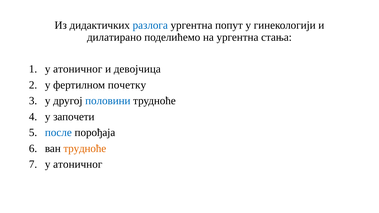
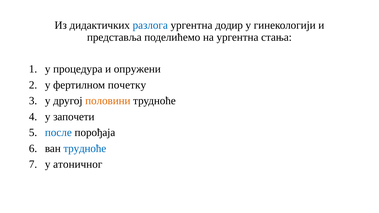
попут: попут -> додир (229, 25)
дилатирано: дилатирано -> представља (114, 37)
атоничног: атоничног -> процедура (78, 69)
девојчица: девојчица -> опружени (137, 69)
половини colour: blue -> orange (108, 101)
трудноће colour: orange -> blue (85, 149)
